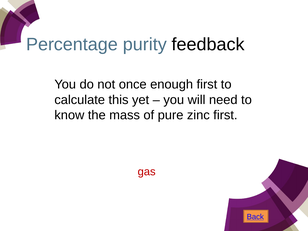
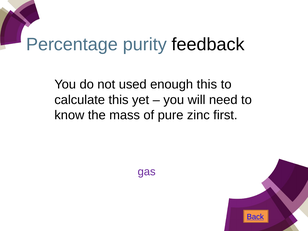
not once: once -> used (133, 84)
enough first: first -> this (207, 84)
gas colour: red -> purple (147, 172)
